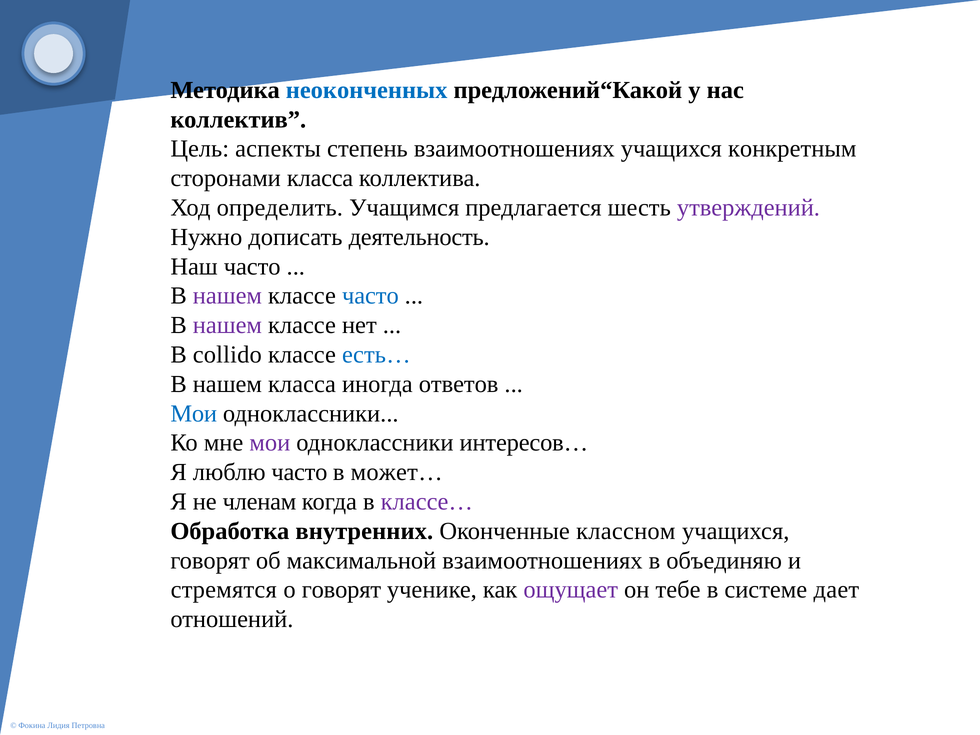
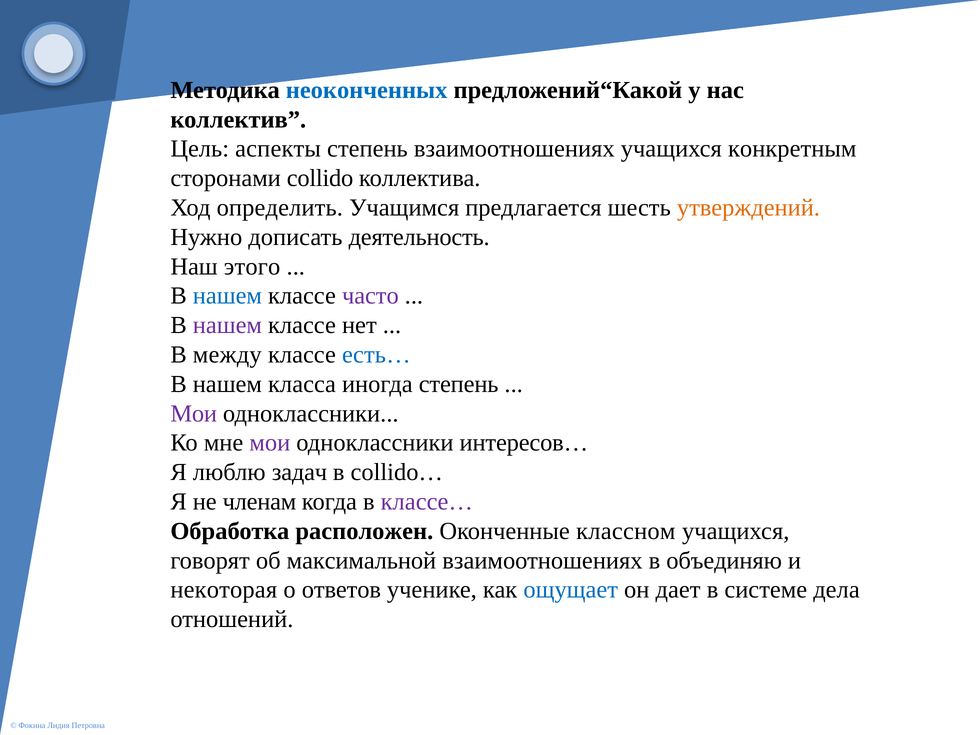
сторонами класса: класса -> collido (320, 178)
утверждений colour: purple -> orange (748, 208)
Наш часто: часто -> этого (252, 267)
нашем colour: purple -> blue (227, 296)
часто colour: blue -> purple (370, 296)
collido: collido -> между (227, 355)
иногда ответов: ответов -> степень (459, 384)
Мои colour: blue -> purple (194, 414)
люблю часто: часто -> задач (299, 472)
может…: может… -> collido… (397, 472)
внутренних: внутренних -> расположен (364, 531)
стремятся: стремятся -> некоторая (224, 590)
о говорят: говорят -> ответов (341, 590)
ощущает colour: purple -> blue (571, 590)
тебе: тебе -> дает (678, 590)
дает: дает -> дела (836, 590)
